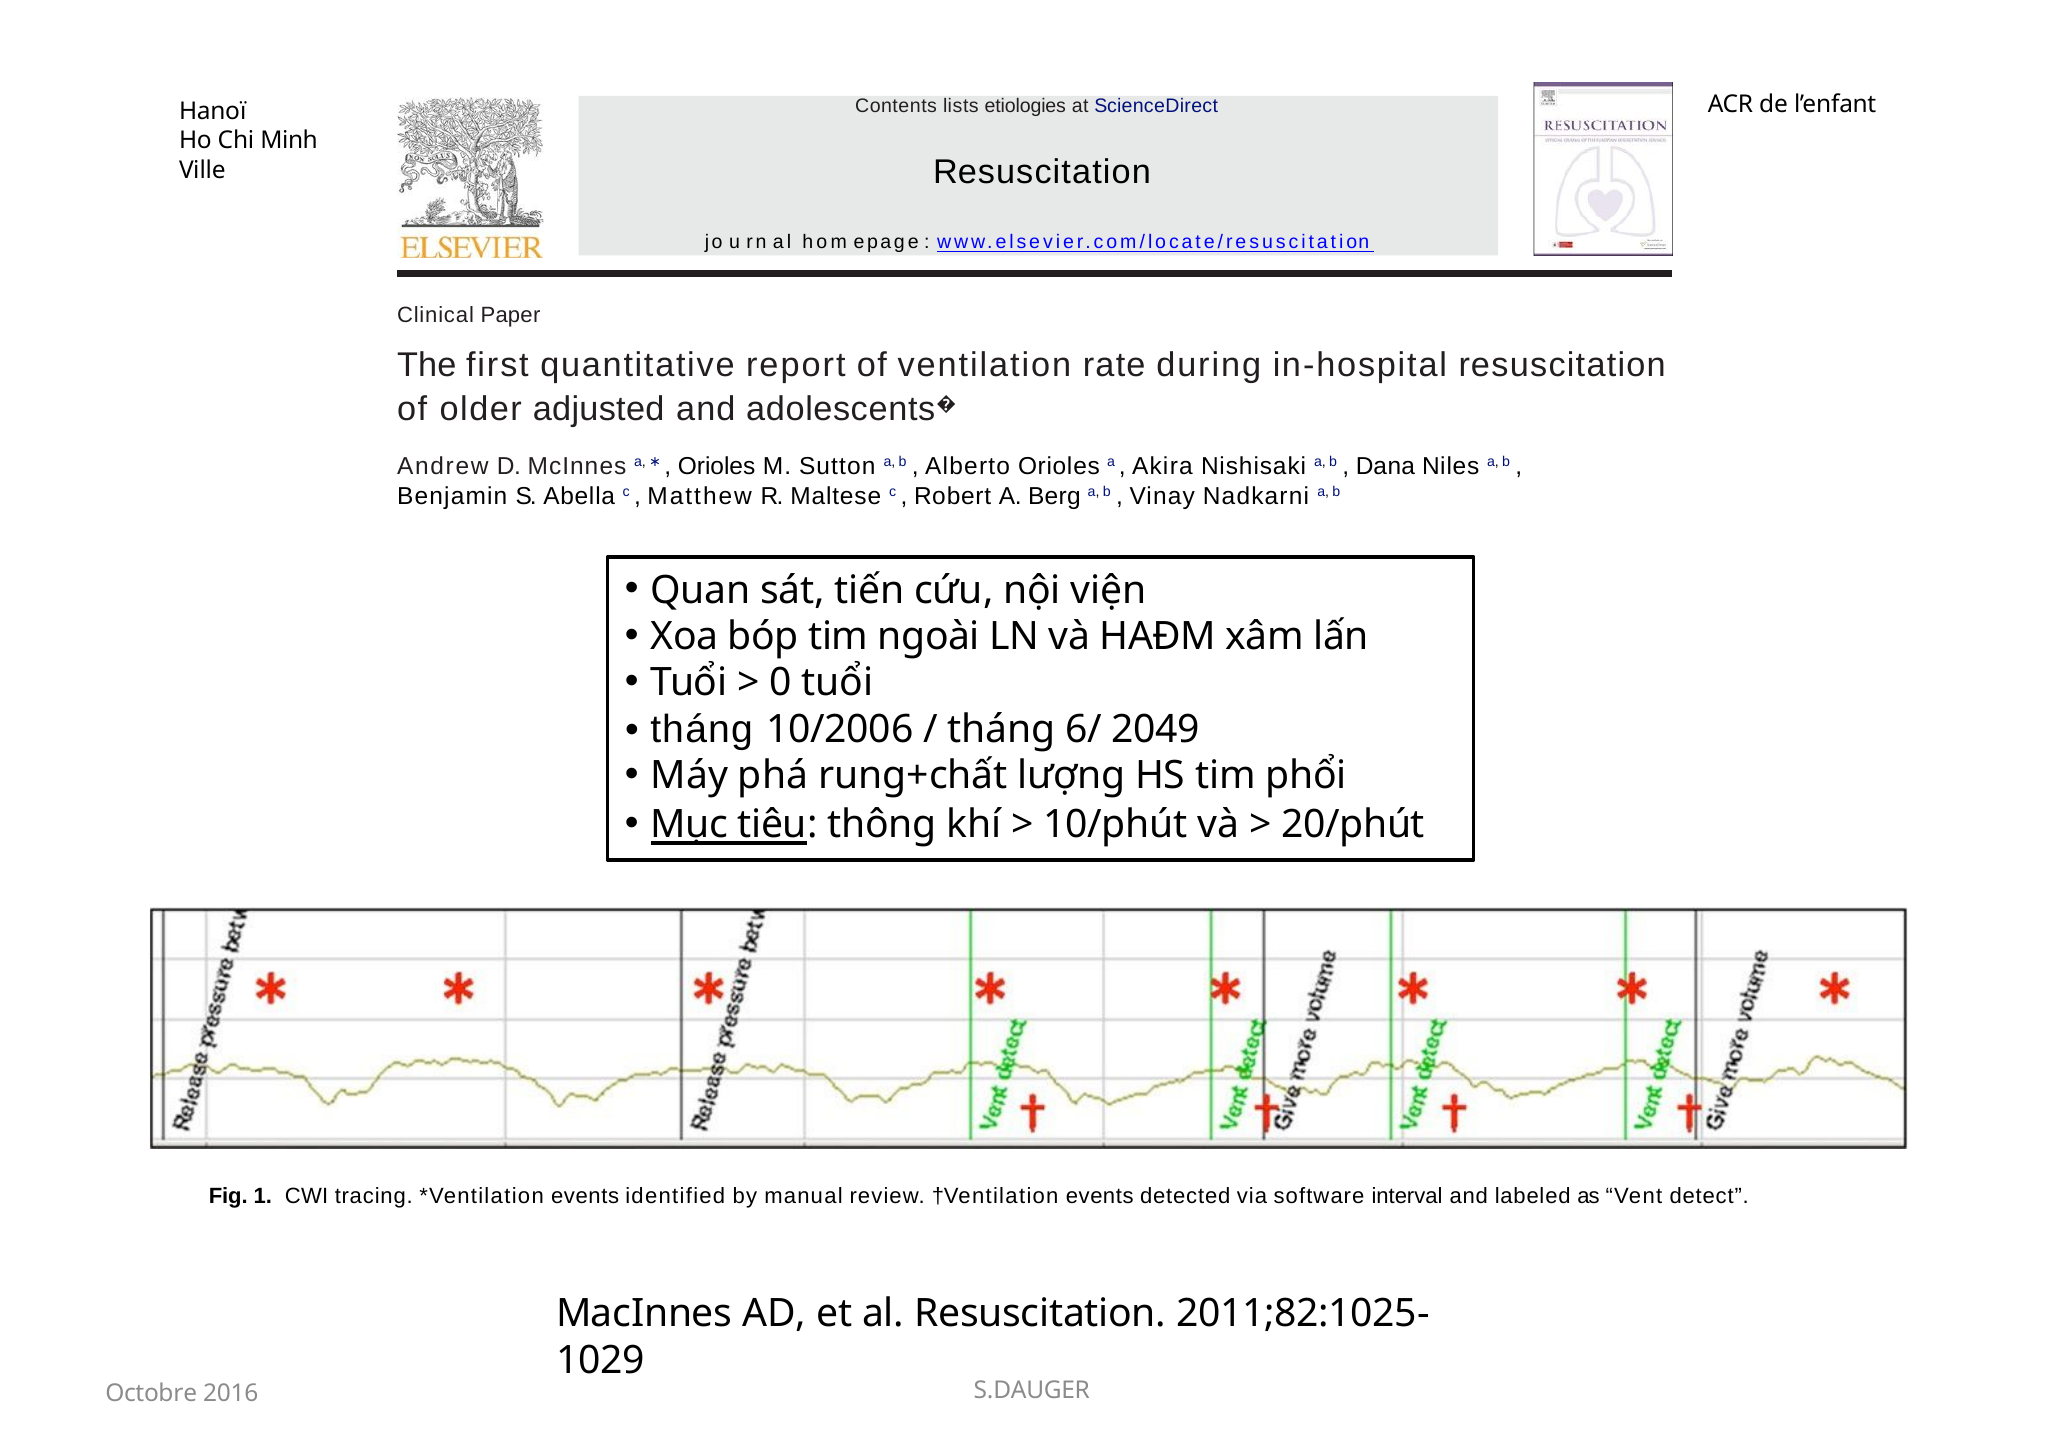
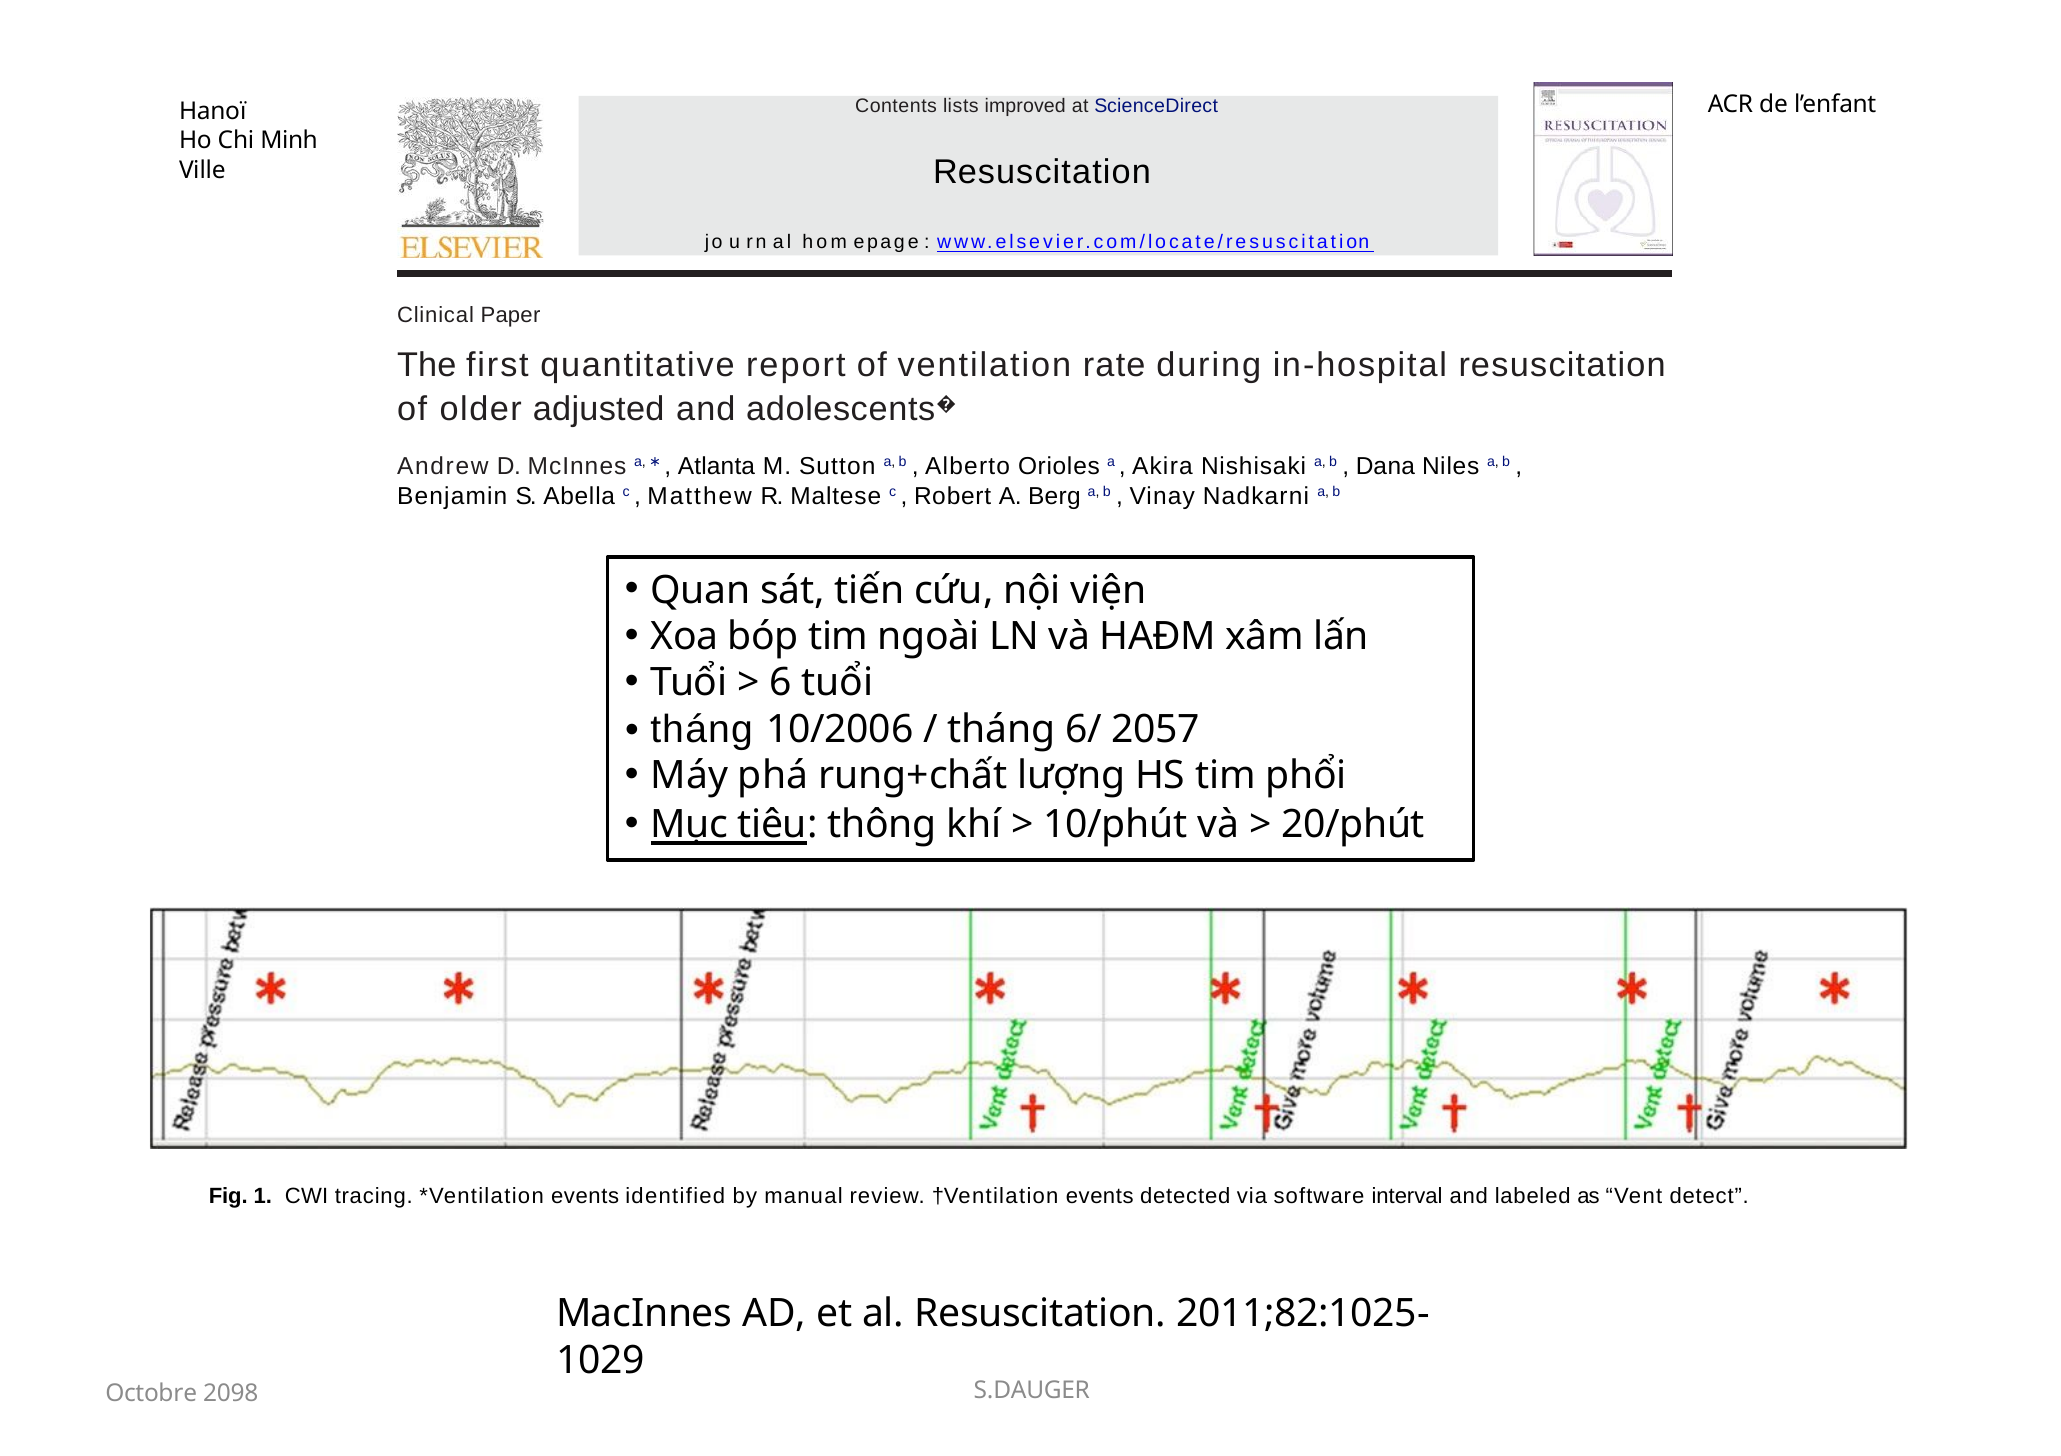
etiologies: etiologies -> improved (1025, 106)
Orioles: Orioles -> Atlanta (717, 466)
0: 0 -> 6 (781, 683)
2049: 2049 -> 2057 (1156, 730)
2016: 2016 -> 2098 (231, 1394)
